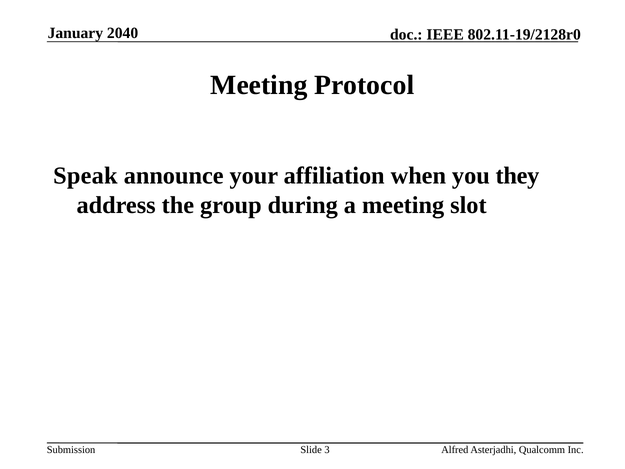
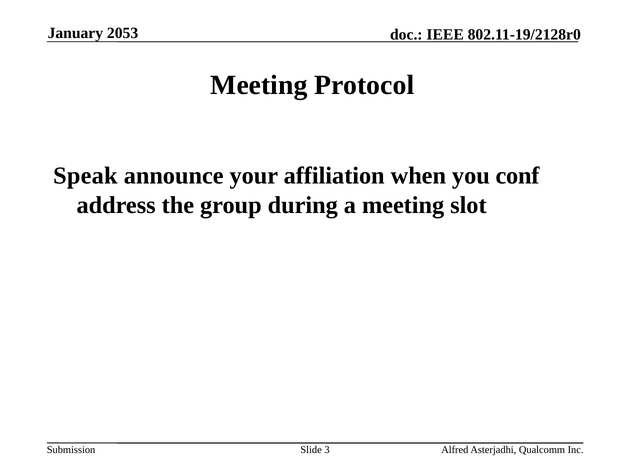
2040: 2040 -> 2053 (123, 33)
they: they -> conf (517, 176)
